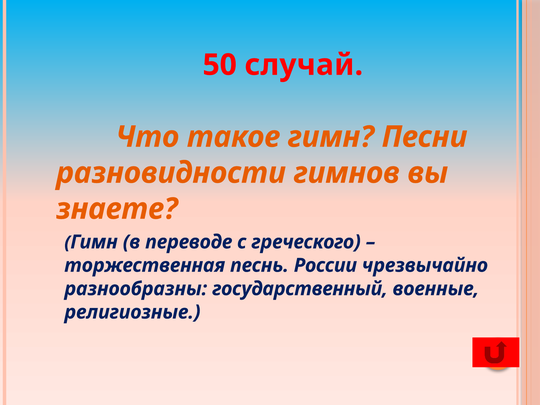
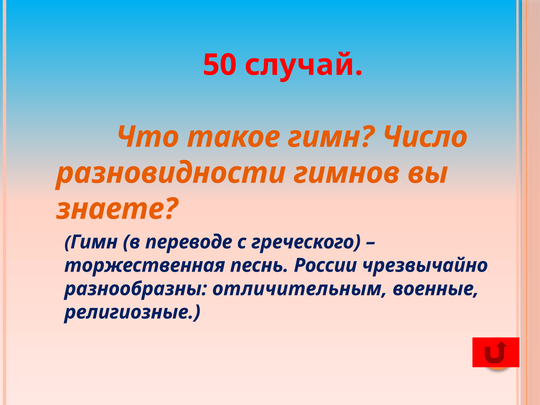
Песни: Песни -> Число (425, 137)
государственный: государственный -> отличительным (300, 289)
